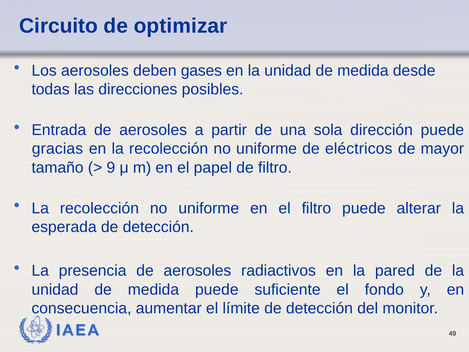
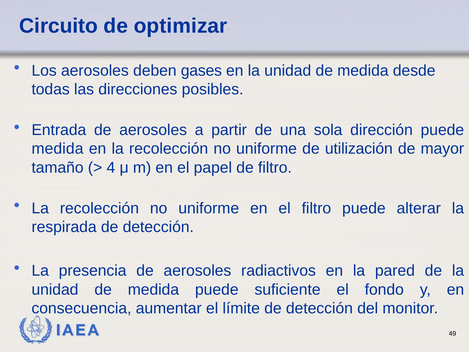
gracias: gracias -> medida (57, 149)
eléctricos: eléctricos -> utilización (359, 149)
9: 9 -> 4 (111, 167)
esperada: esperada -> respirada (64, 227)
